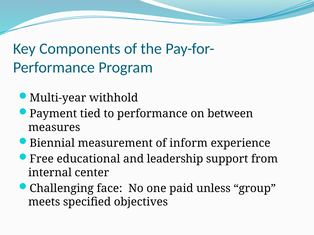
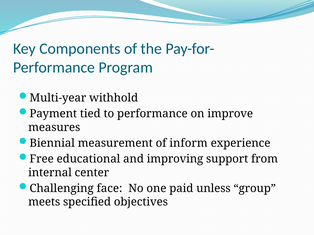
between: between -> improve (230, 114)
leadership: leadership -> improving (175, 159)
